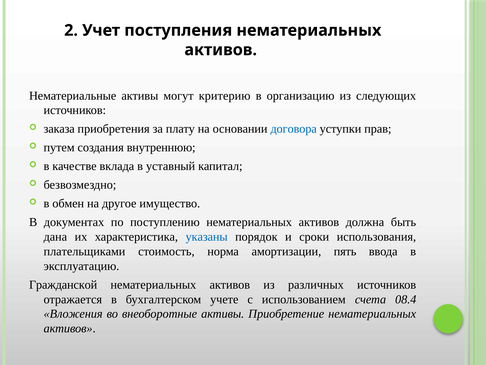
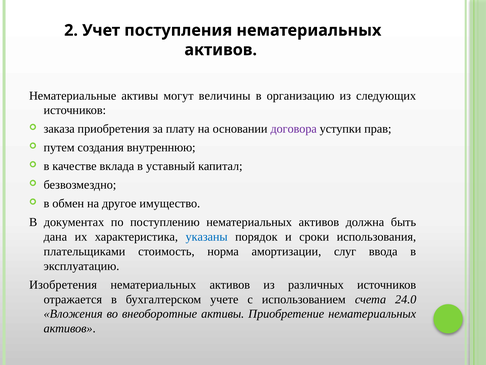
критерию: критерию -> величины (225, 96)
договора colour: blue -> purple (294, 129)
пять: пять -> слуг (345, 251)
Гражданской: Гражданской -> Изобретения (63, 284)
08.4: 08.4 -> 24.0 (406, 299)
